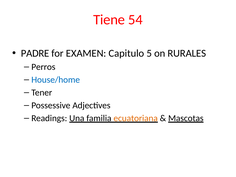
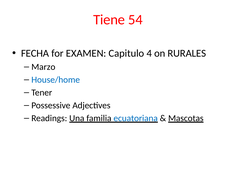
PADRE: PADRE -> FECHA (35, 53)
5: 5 -> 4 (149, 53)
Perros: Perros -> Marzo (43, 67)
ecuatoriana colour: orange -> blue (136, 118)
